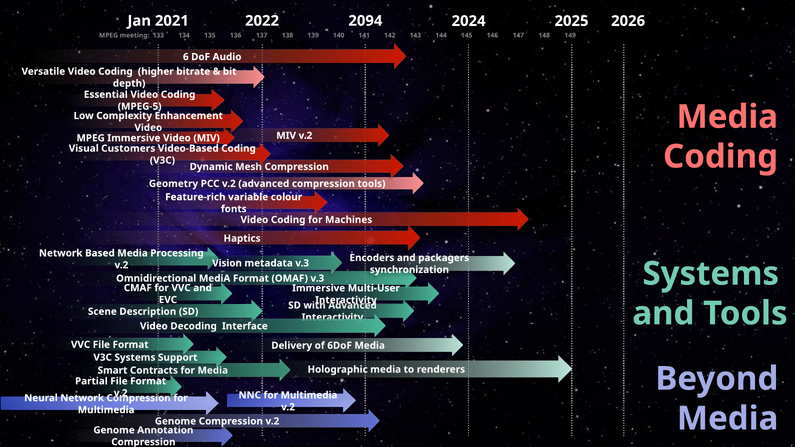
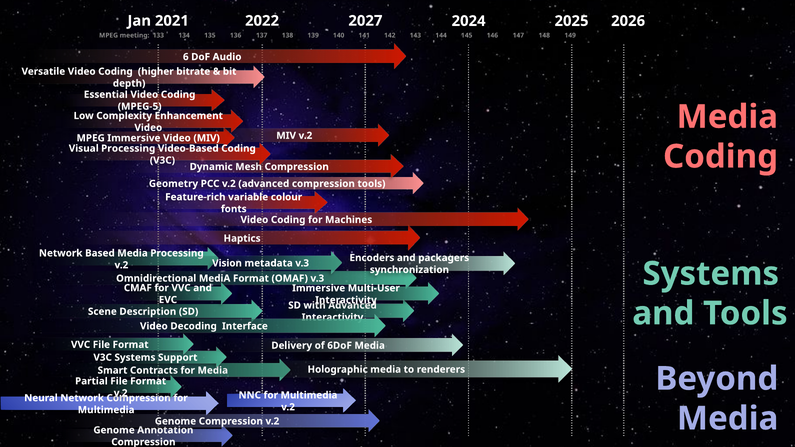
2094: 2094 -> 2027 (365, 21)
Visual Customers: Customers -> Processing (128, 148)
